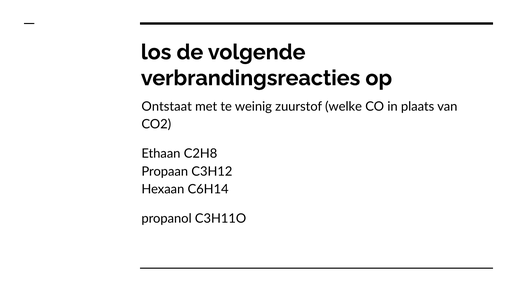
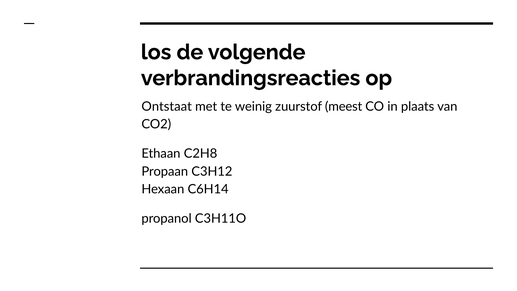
welke: welke -> meest (344, 106)
